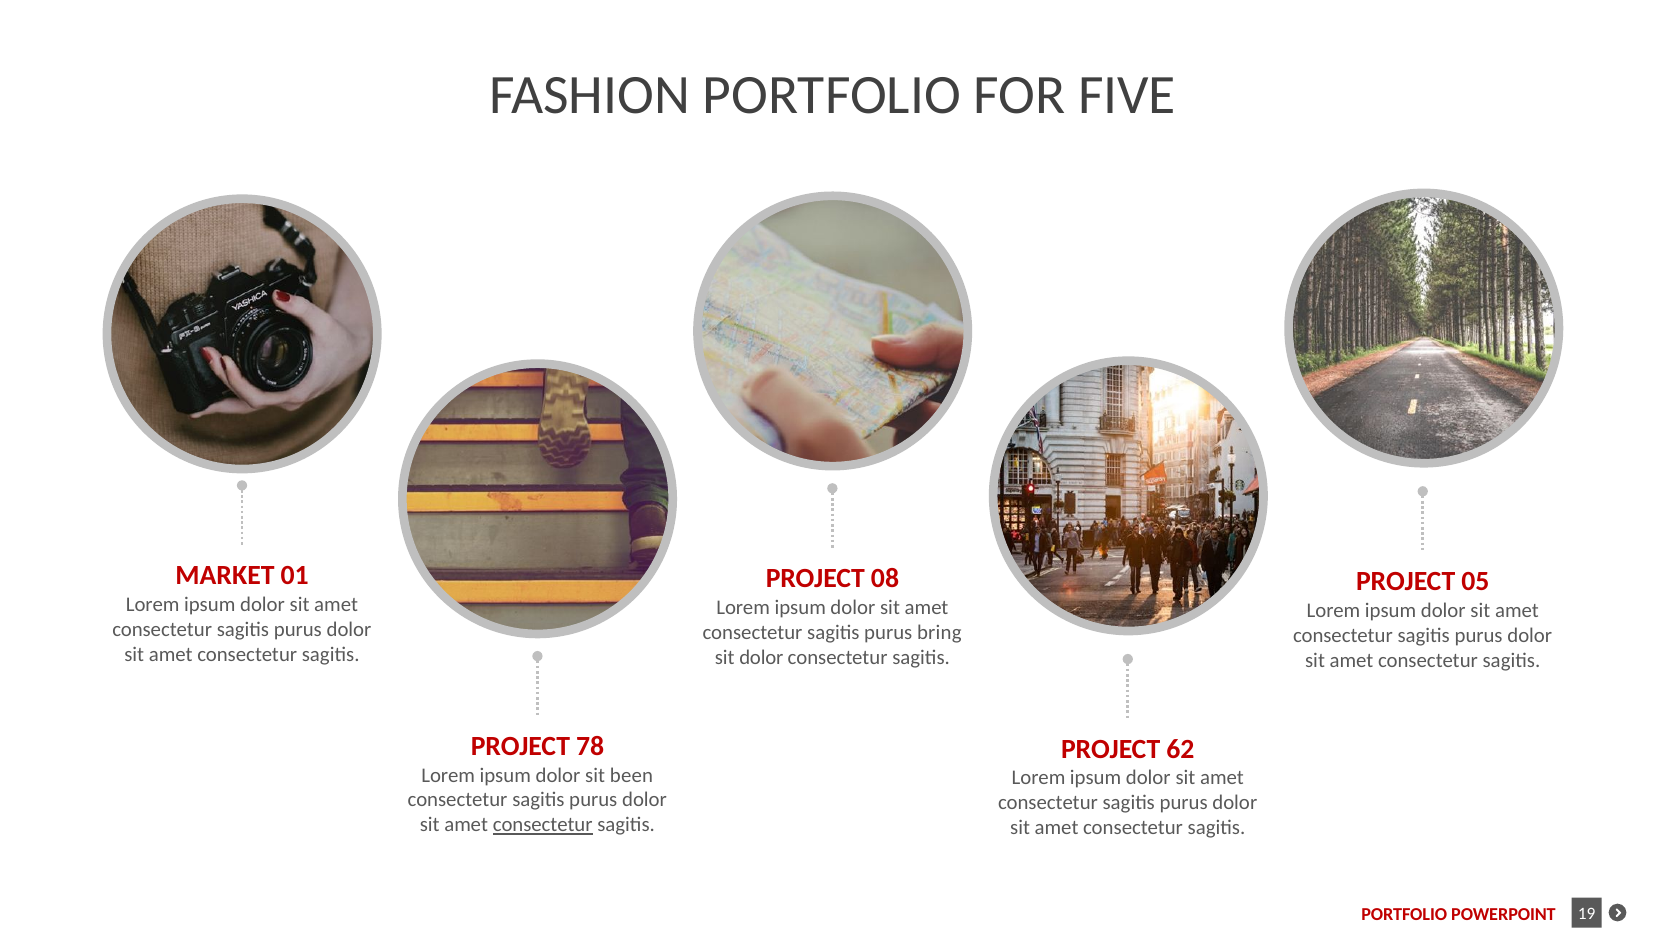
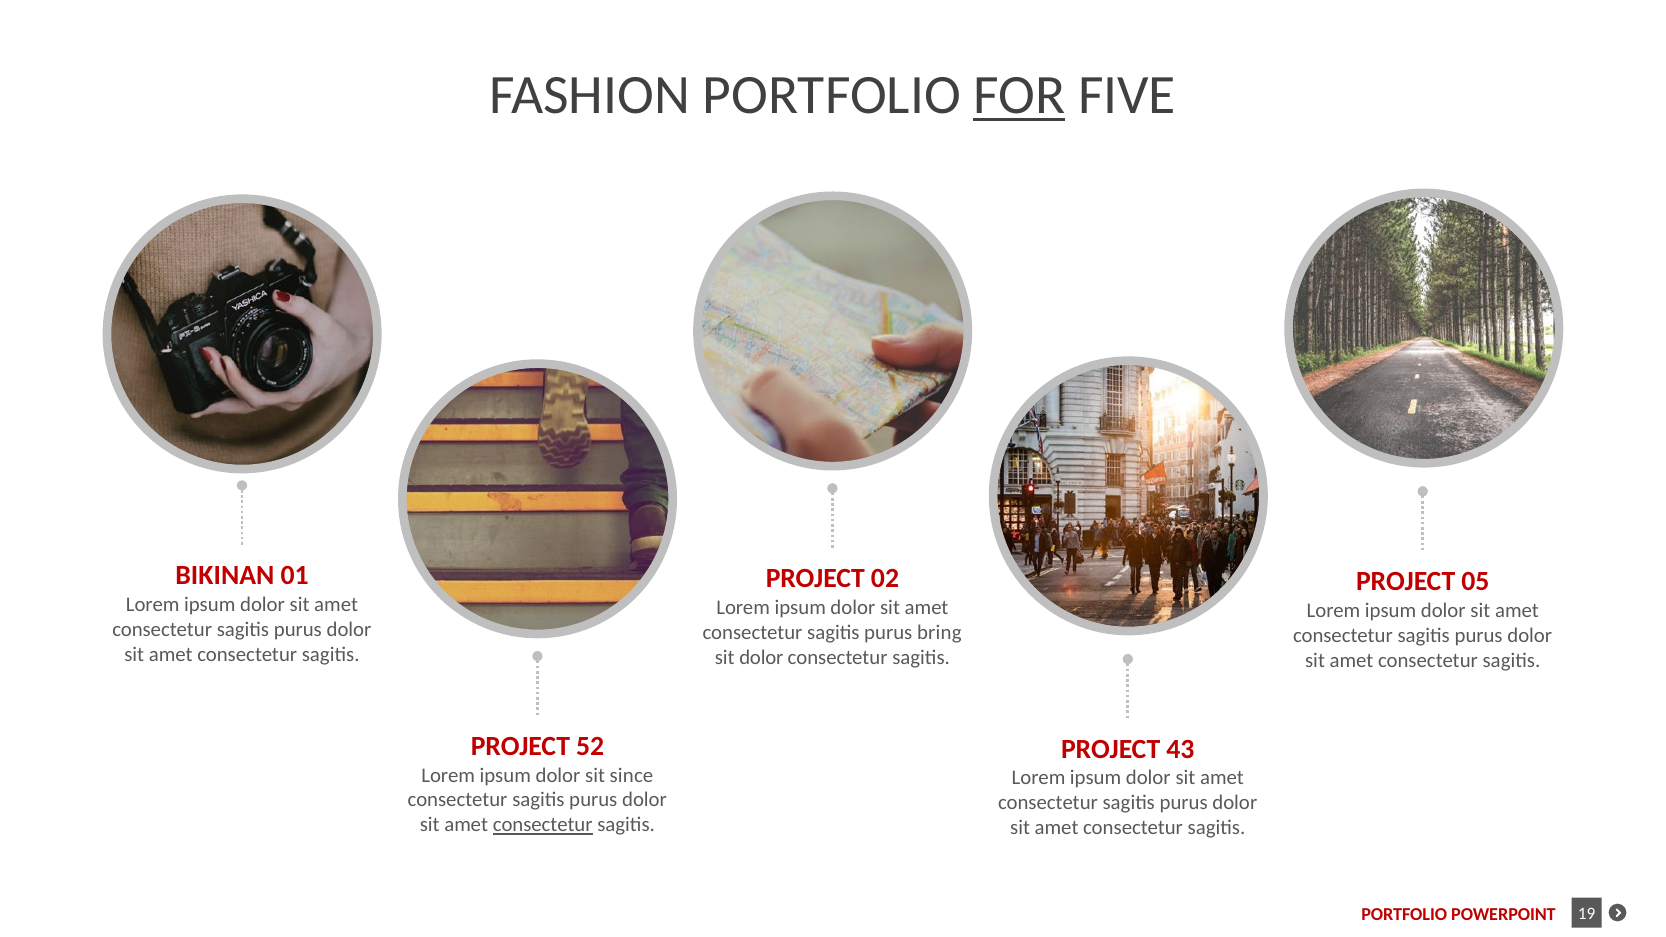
FOR underline: none -> present (1019, 95)
MARKET: MARKET -> BIKINAN (225, 576)
08: 08 -> 02 (885, 579)
78: 78 -> 52 (590, 747)
62: 62 -> 43 (1180, 749)
been: been -> since (631, 775)
